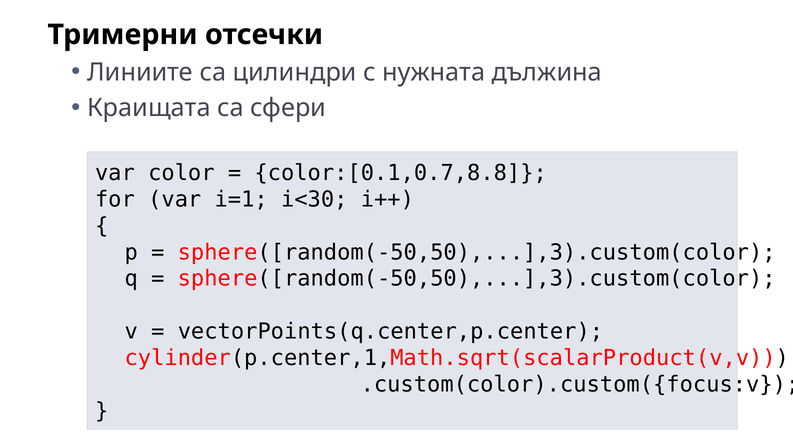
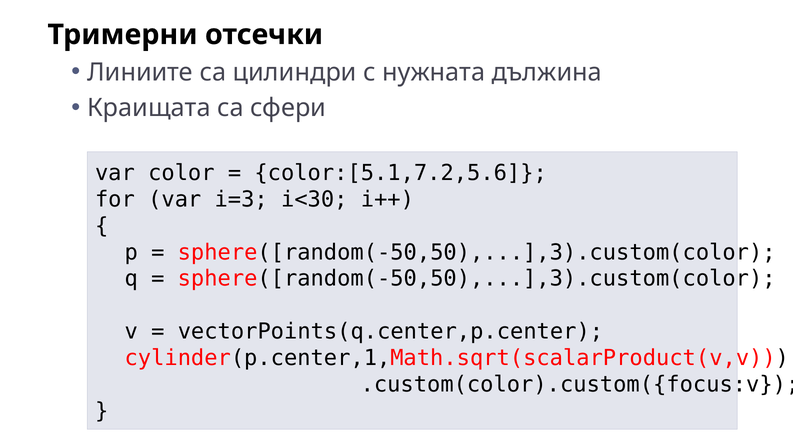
color:[0.1,0.7,8.8: color:[0.1,0.7,8.8 -> color:[5.1,7.2,5.6 (401, 173)
i=1: i=1 -> i=3 (241, 199)
